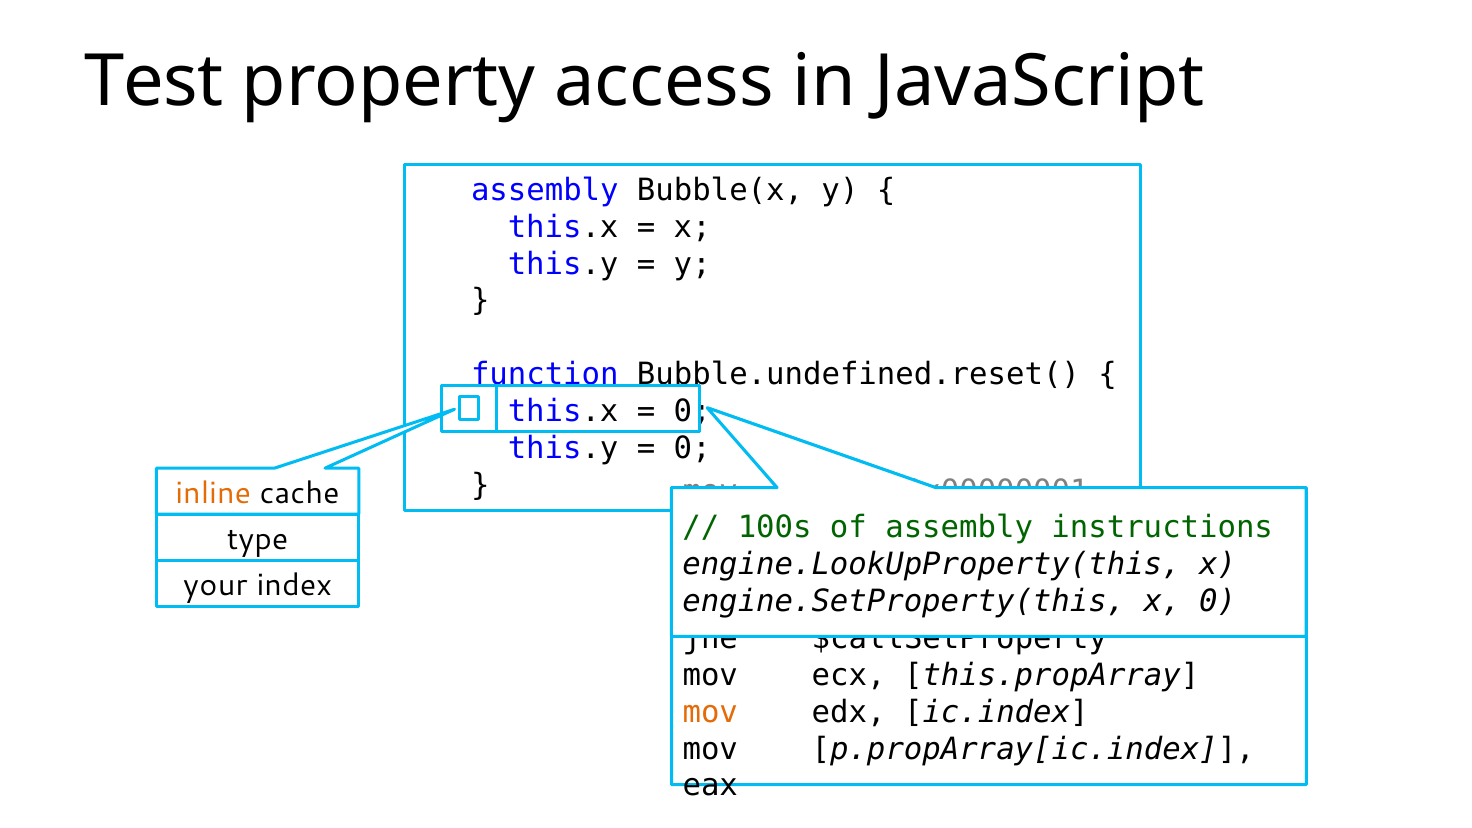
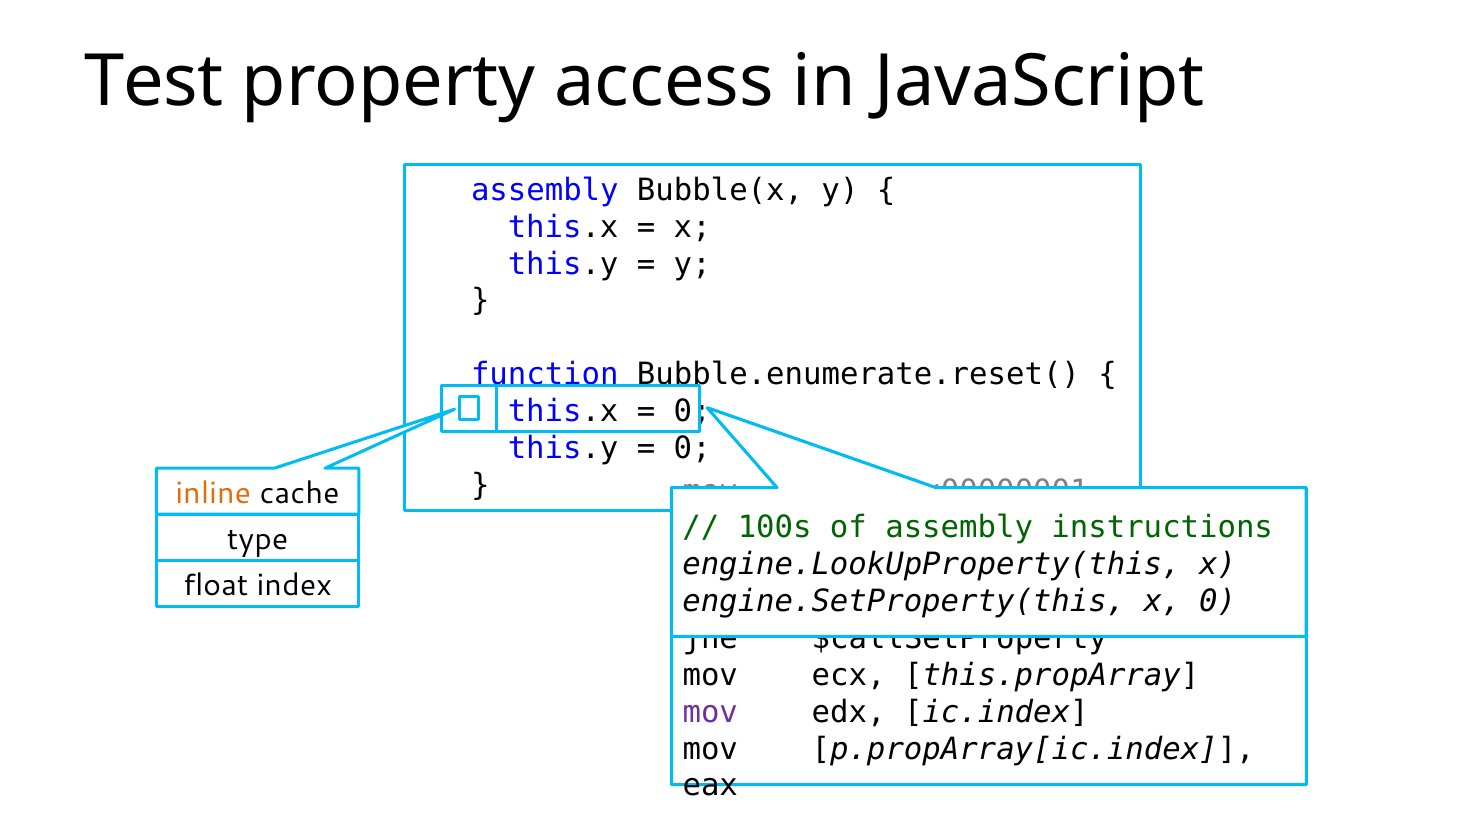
Bubble.undefined.reset(: Bubble.undefined.reset( -> Bubble.enumerate.reset( (858, 374)
your: your -> float (216, 585)
mov colour: orange -> purple (710, 712)
